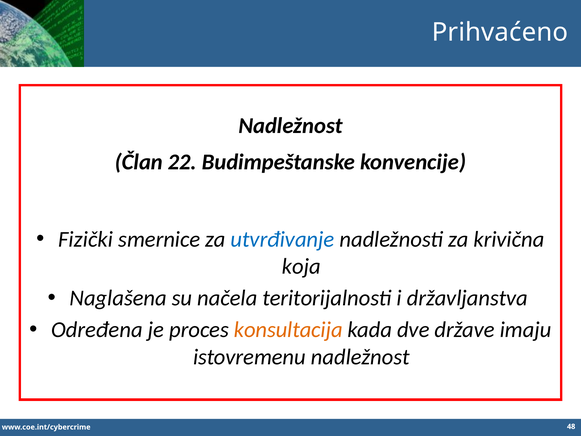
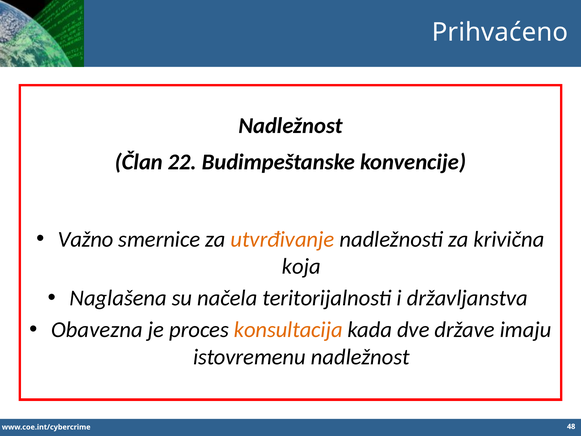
Fizički: Fizički -> Važno (86, 239)
utvrđivanje colour: blue -> orange (282, 239)
Određena: Određena -> Obavezna (97, 330)
